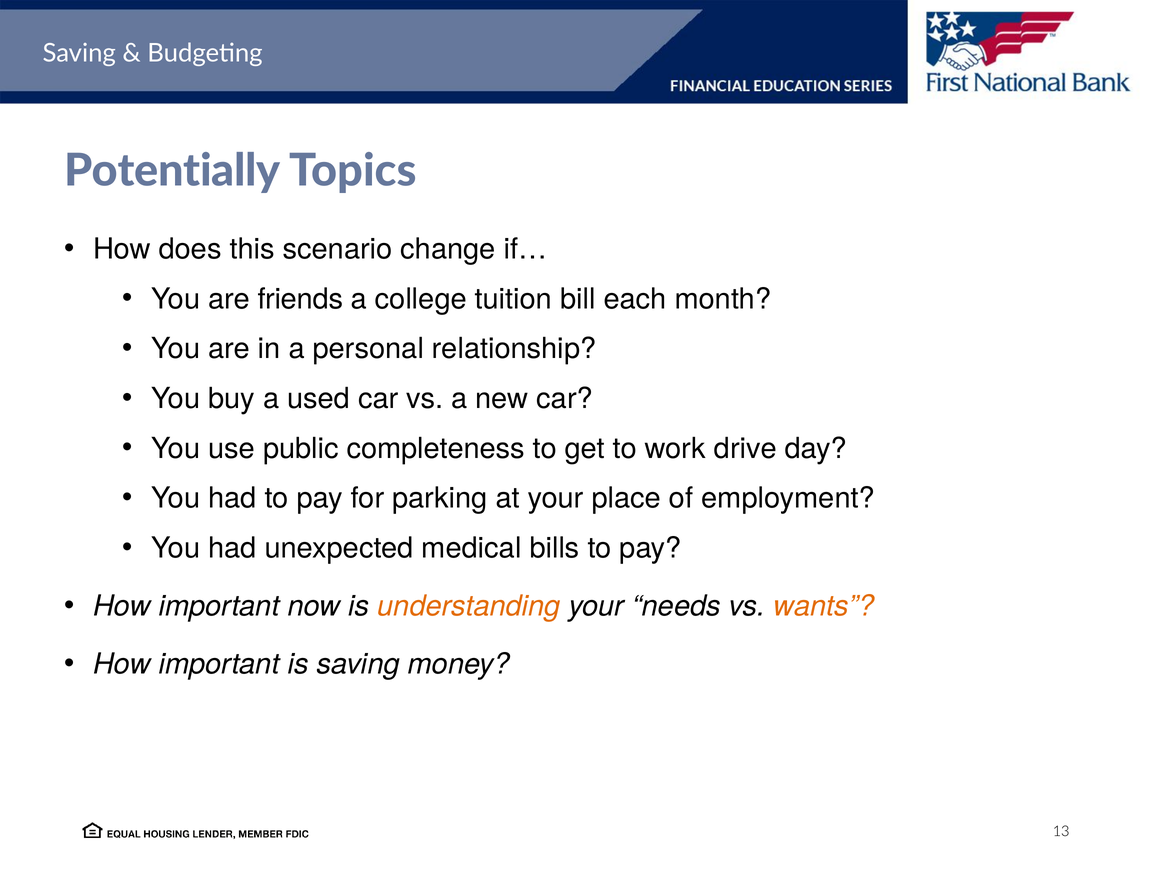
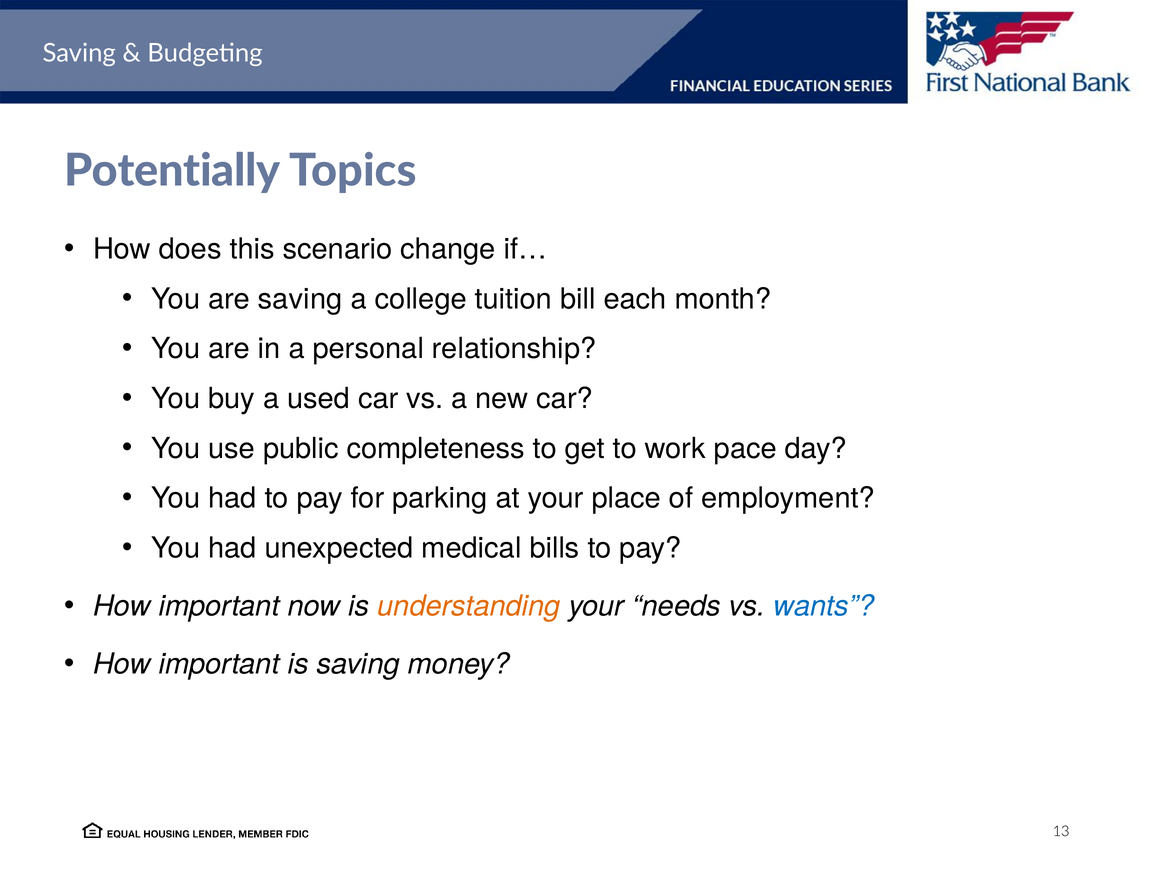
are friends: friends -> saving (300, 299)
drive: drive -> pace (745, 448)
wants colour: orange -> blue (824, 606)
